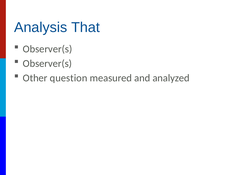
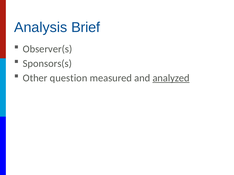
That: That -> Brief (86, 28)
Observer(s: Observer(s -> Sponsors(s (47, 64)
analyzed underline: none -> present (171, 78)
